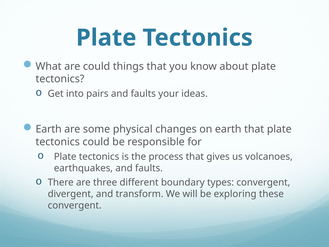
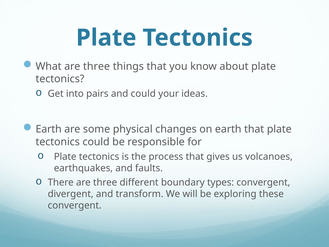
What are could: could -> three (97, 66)
pairs and faults: faults -> could (143, 94)
